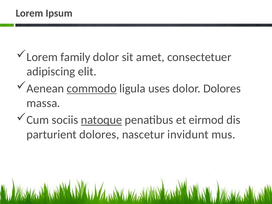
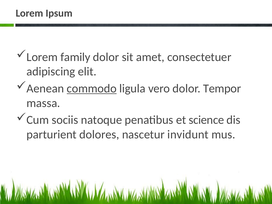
uses: uses -> vero (159, 89)
dolor Dolores: Dolores -> Tempor (222, 89)
natoque underline: present -> none (101, 120)
eirmod: eirmod -> science (206, 120)
